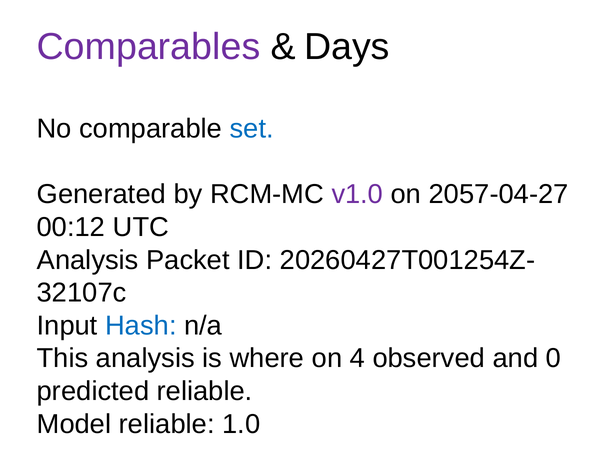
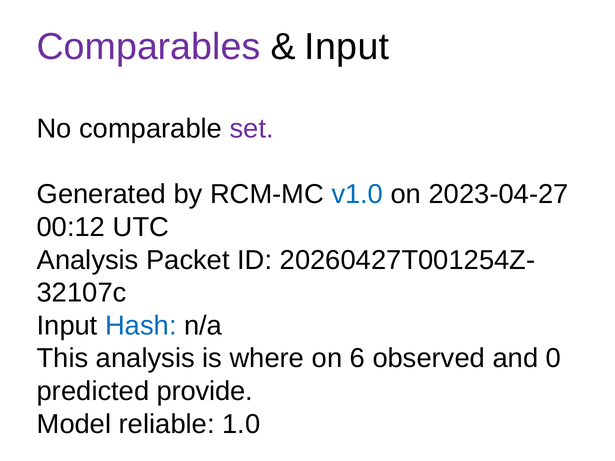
Days: Days -> Input (347, 47)
set colour: blue -> purple (252, 129)
v1.0 colour: purple -> blue (357, 195)
2057-04-27: 2057-04-27 -> 2023-04-27 (499, 195)
4: 4 -> 6 (357, 359)
predicted reliable: reliable -> provide (205, 391)
